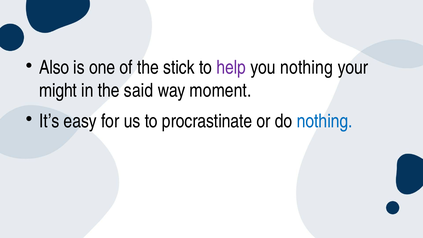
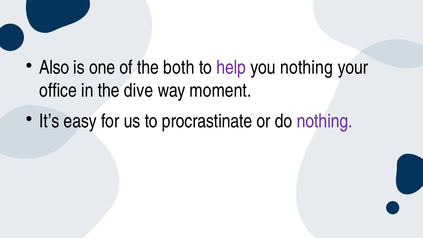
stick: stick -> both (179, 68)
might: might -> office (58, 91)
said: said -> dive (139, 91)
nothing colour: blue -> purple (325, 121)
